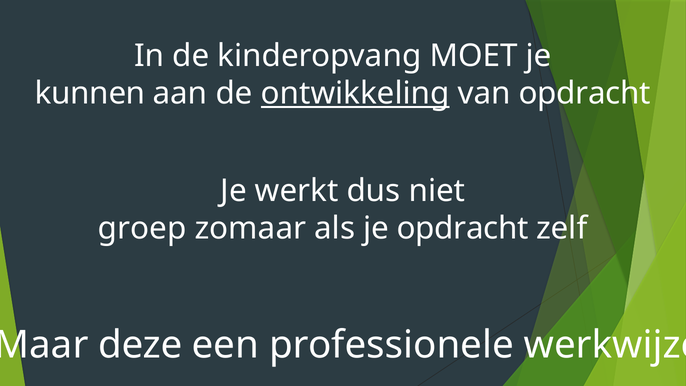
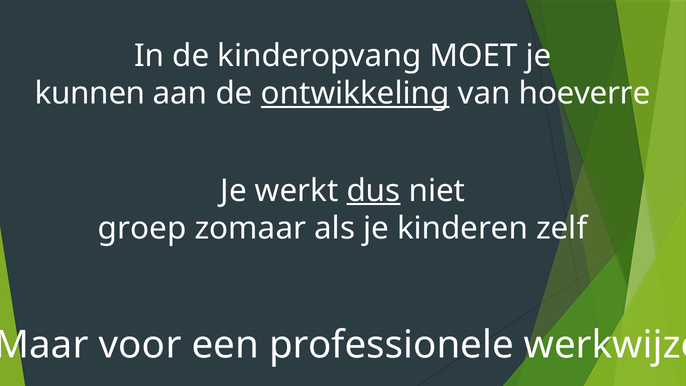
van opdracht: opdracht -> hoeverre (585, 93)
dus underline: none -> present (374, 191)
je opdracht: opdracht -> kinderen (463, 228)
deze: deze -> voor (140, 345)
